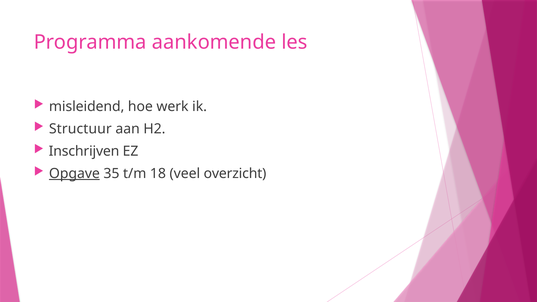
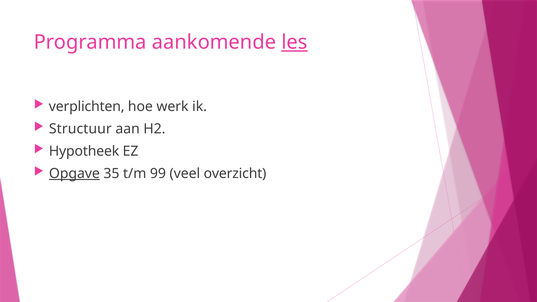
les underline: none -> present (295, 42)
misleidend: misleidend -> verplichten (87, 107)
Inschrijven: Inschrijven -> Hypotheek (84, 151)
18: 18 -> 99 (158, 174)
